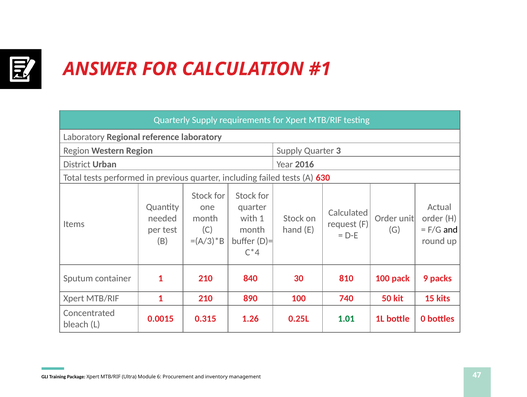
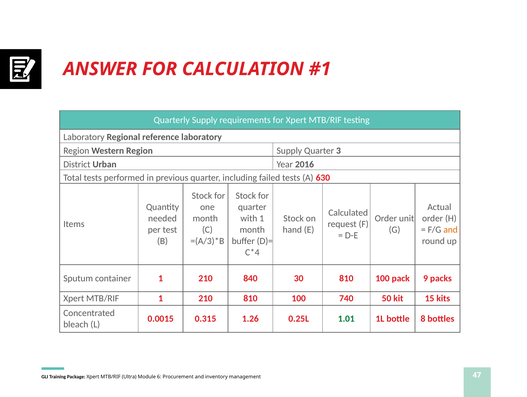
and colour: black -> orange (451, 230)
210 890: 890 -> 810 (250, 298)
0: 0 -> 8 (423, 319)
